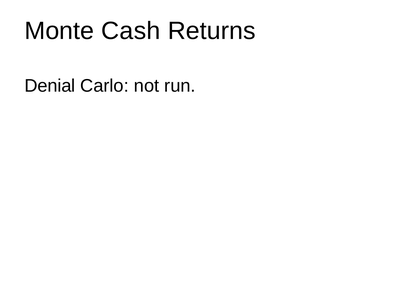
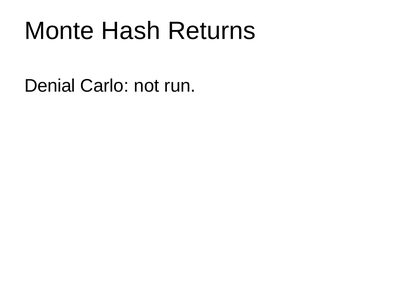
Cash: Cash -> Hash (131, 31)
